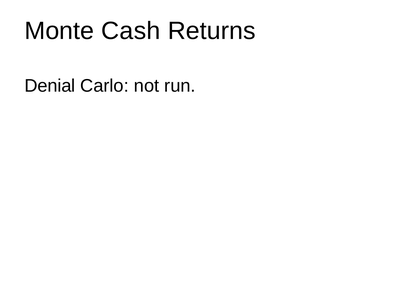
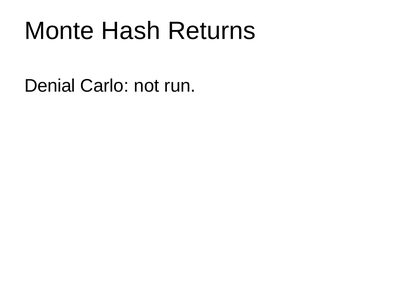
Cash: Cash -> Hash (131, 31)
